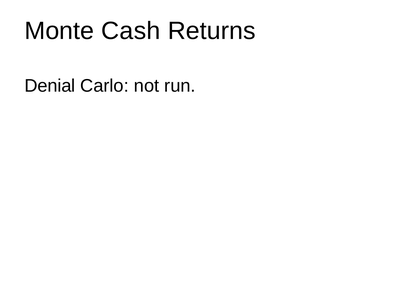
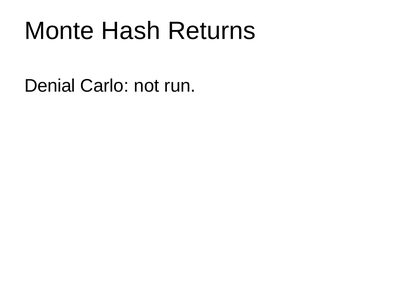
Cash: Cash -> Hash (131, 31)
